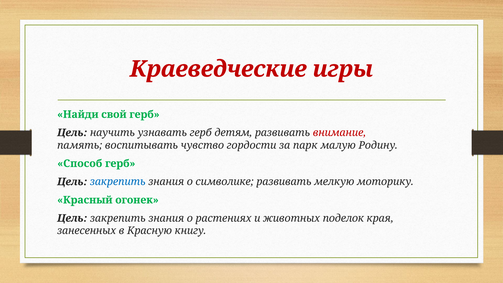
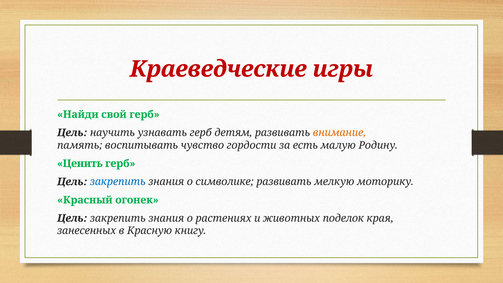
внимание colour: red -> orange (339, 133)
парк: парк -> есть (305, 145)
Способ: Способ -> Ценить (80, 163)
